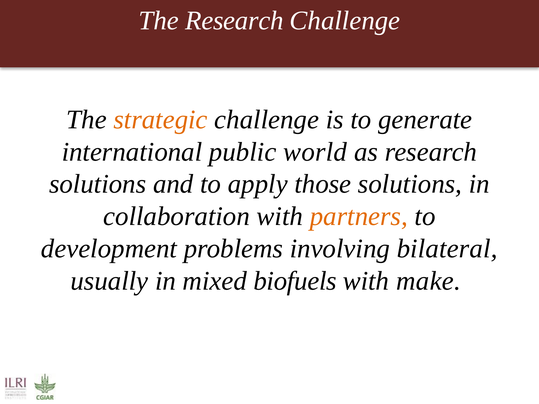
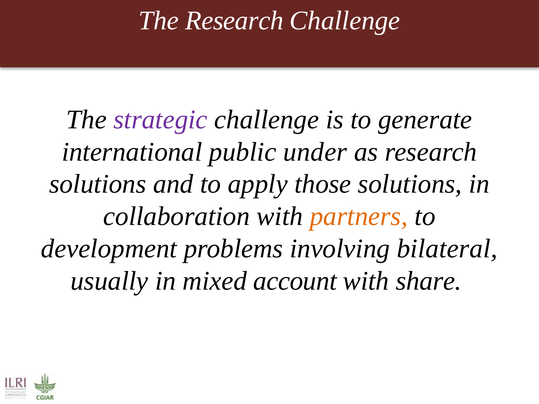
strategic colour: orange -> purple (161, 120)
world: world -> under (315, 152)
biofuels: biofuels -> account (295, 281)
make: make -> share (429, 281)
